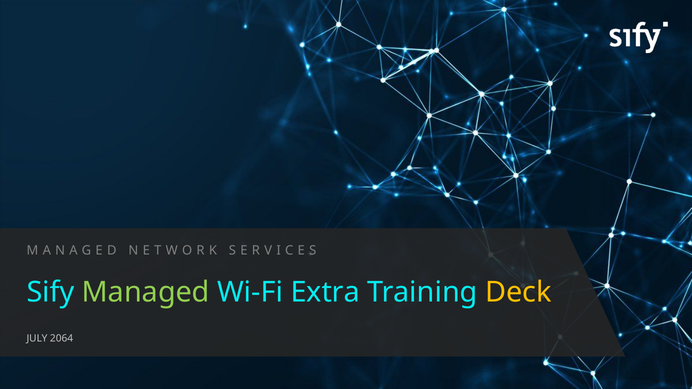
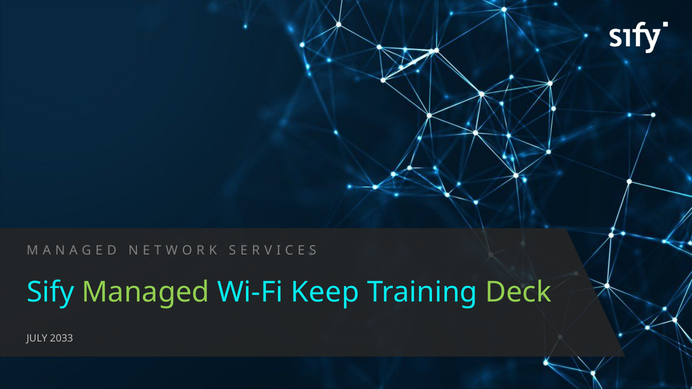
Extra: Extra -> Keep (325, 293)
Deck colour: yellow -> light green (518, 293)
2064: 2064 -> 2033 (62, 339)
